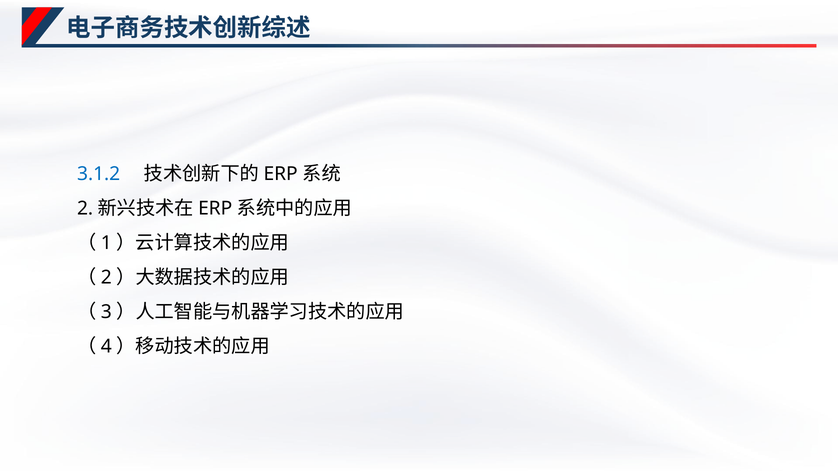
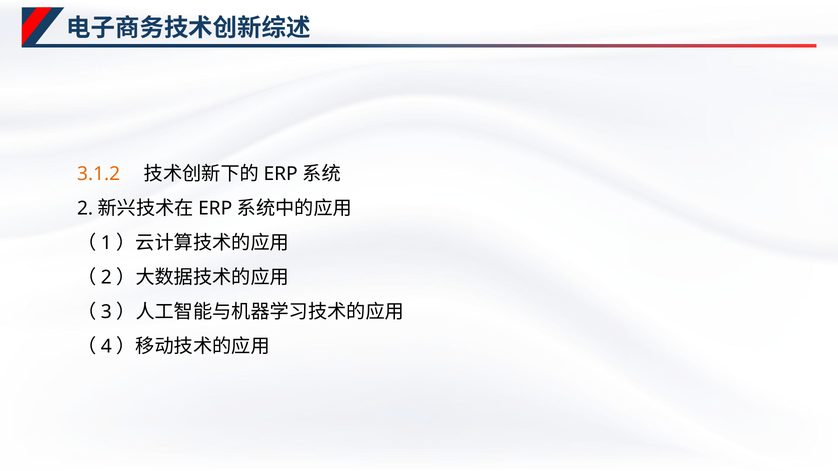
3.1.2 colour: blue -> orange (99, 174)
